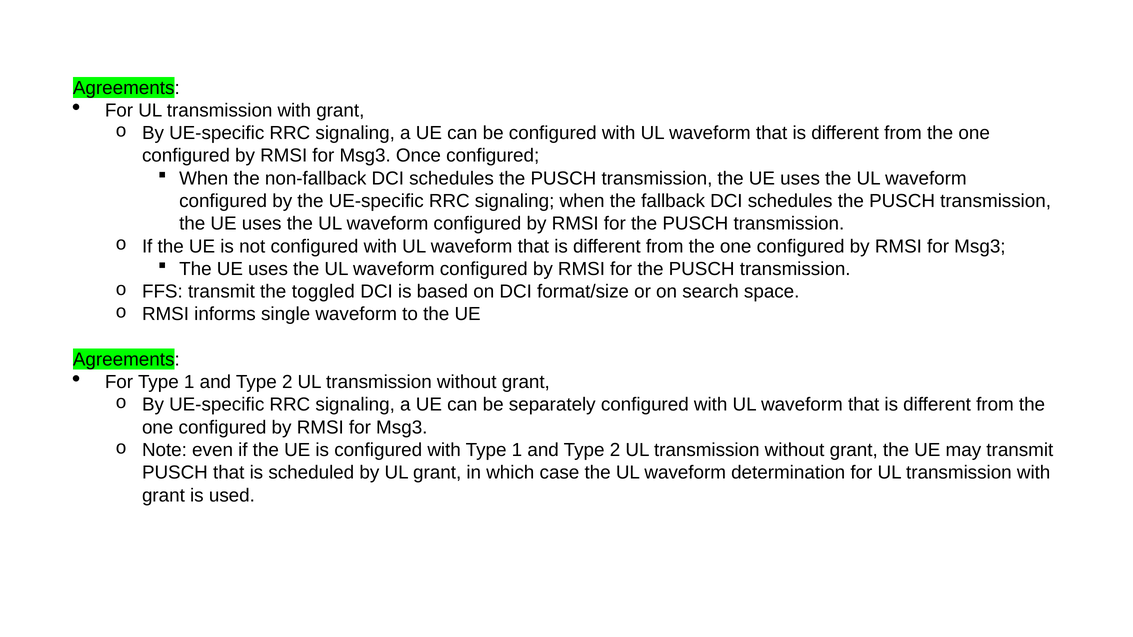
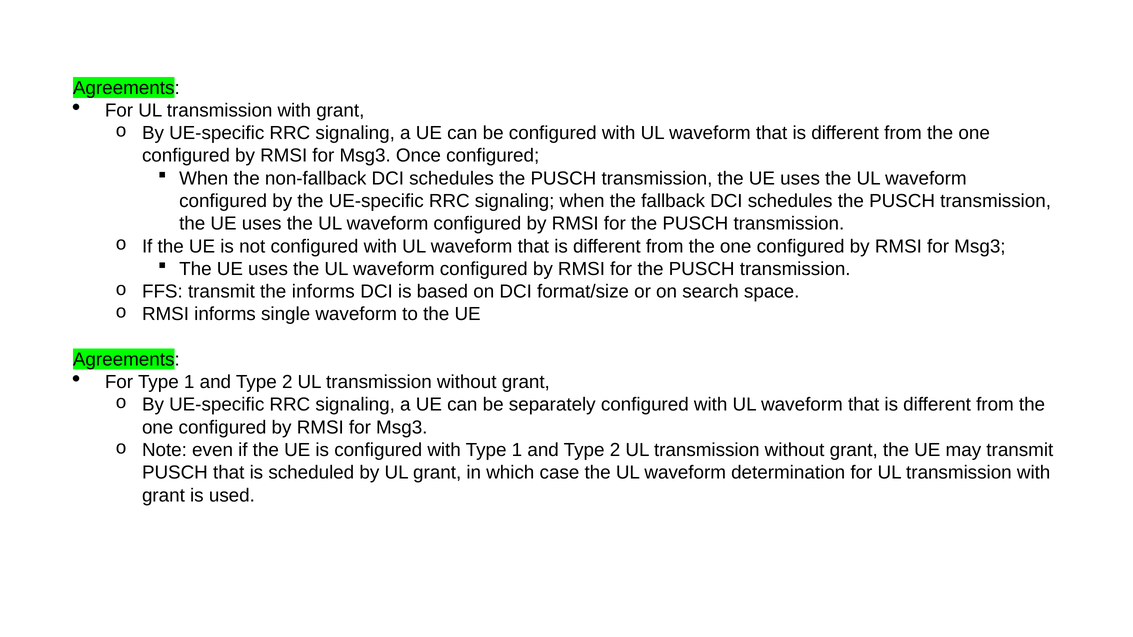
the toggled: toggled -> informs (323, 292)
